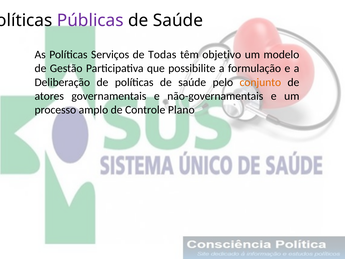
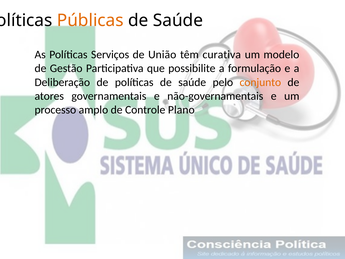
Públicas colour: purple -> orange (90, 20)
Todas: Todas -> União (162, 55)
objetivo: objetivo -> curativa (222, 55)
